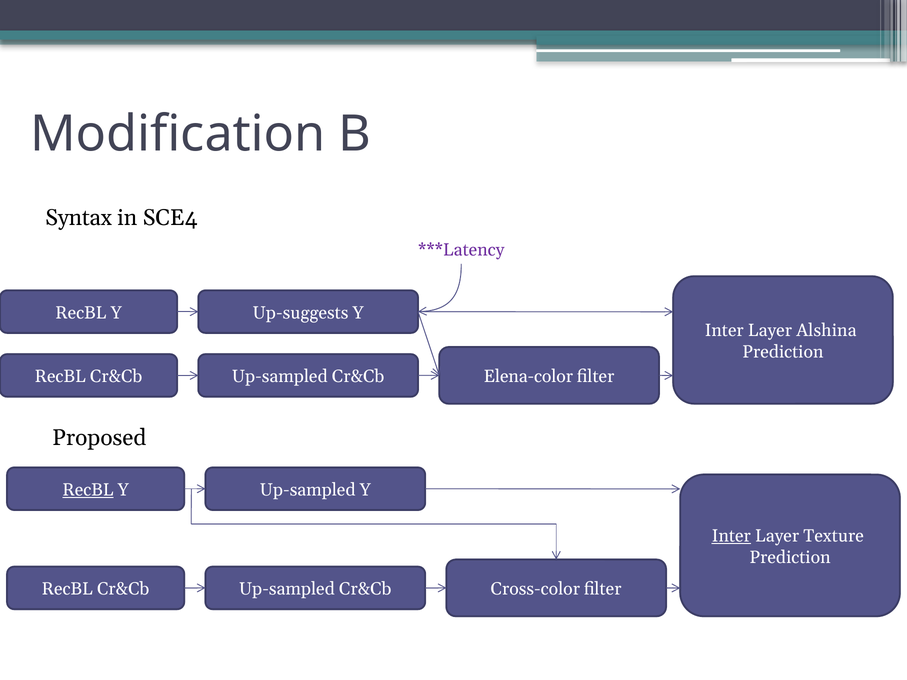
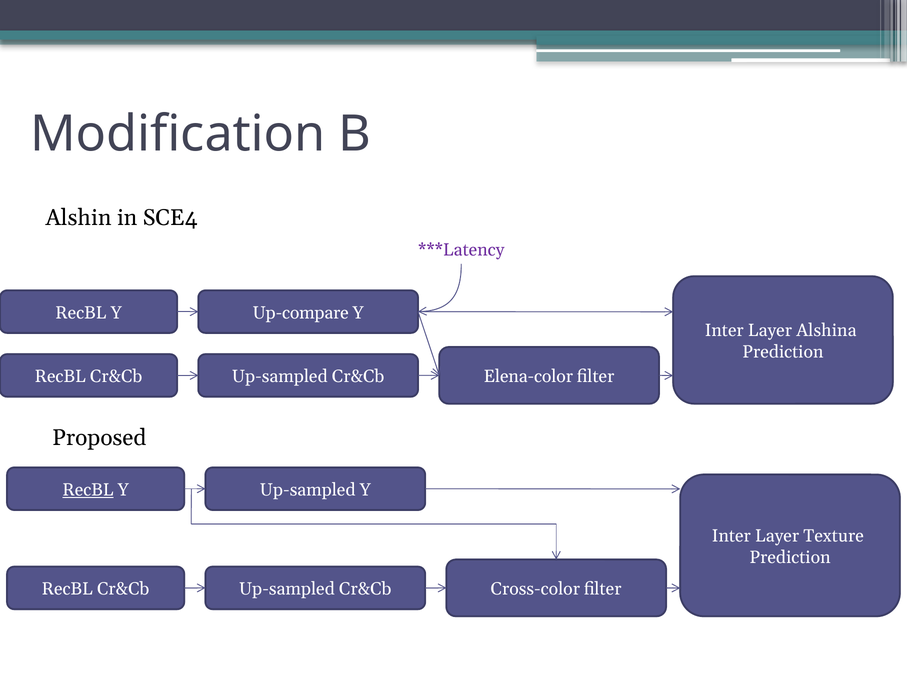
Syntax: Syntax -> Alshin (78, 218)
Up-suggests: Up-suggests -> Up-compare (301, 313)
Inter underline: present -> none (731, 536)
